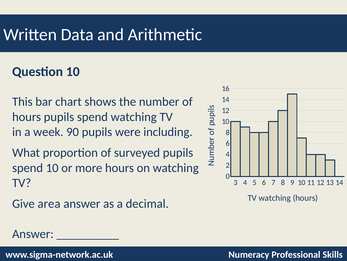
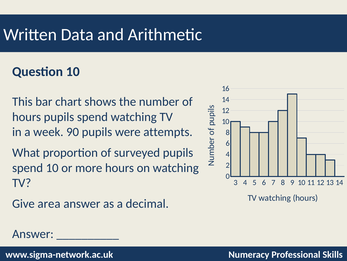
including: including -> attempts (168, 132)
